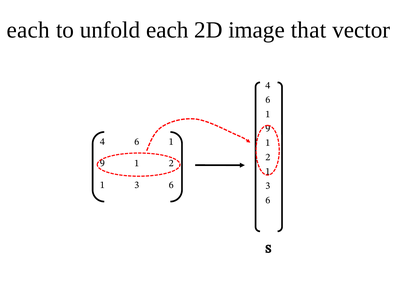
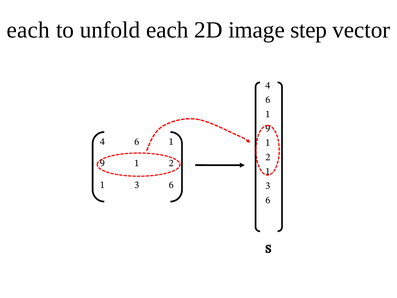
that: that -> step (309, 30)
